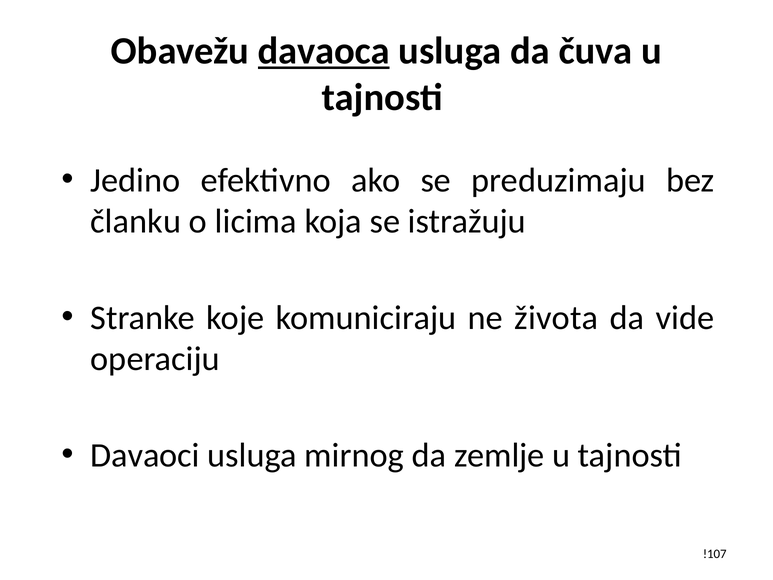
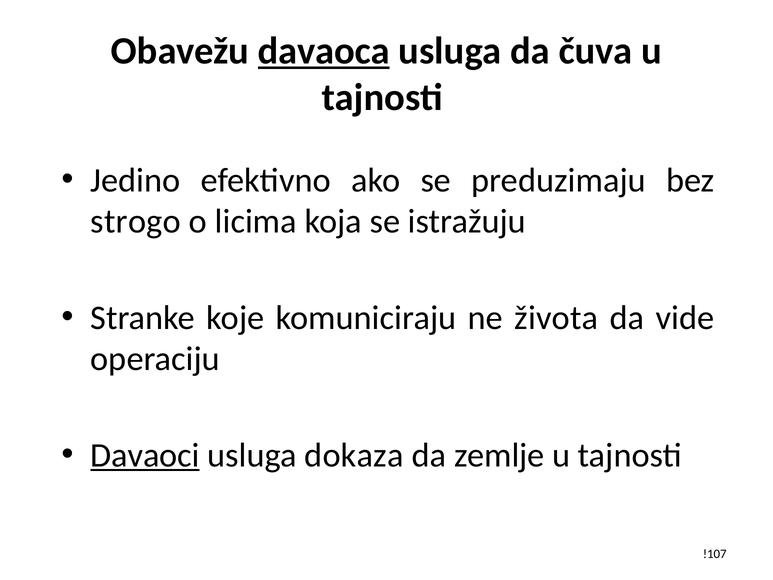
članku: članku -> strogo (136, 221)
Davaoci underline: none -> present (145, 455)
mirnog: mirnog -> dokaza (354, 455)
